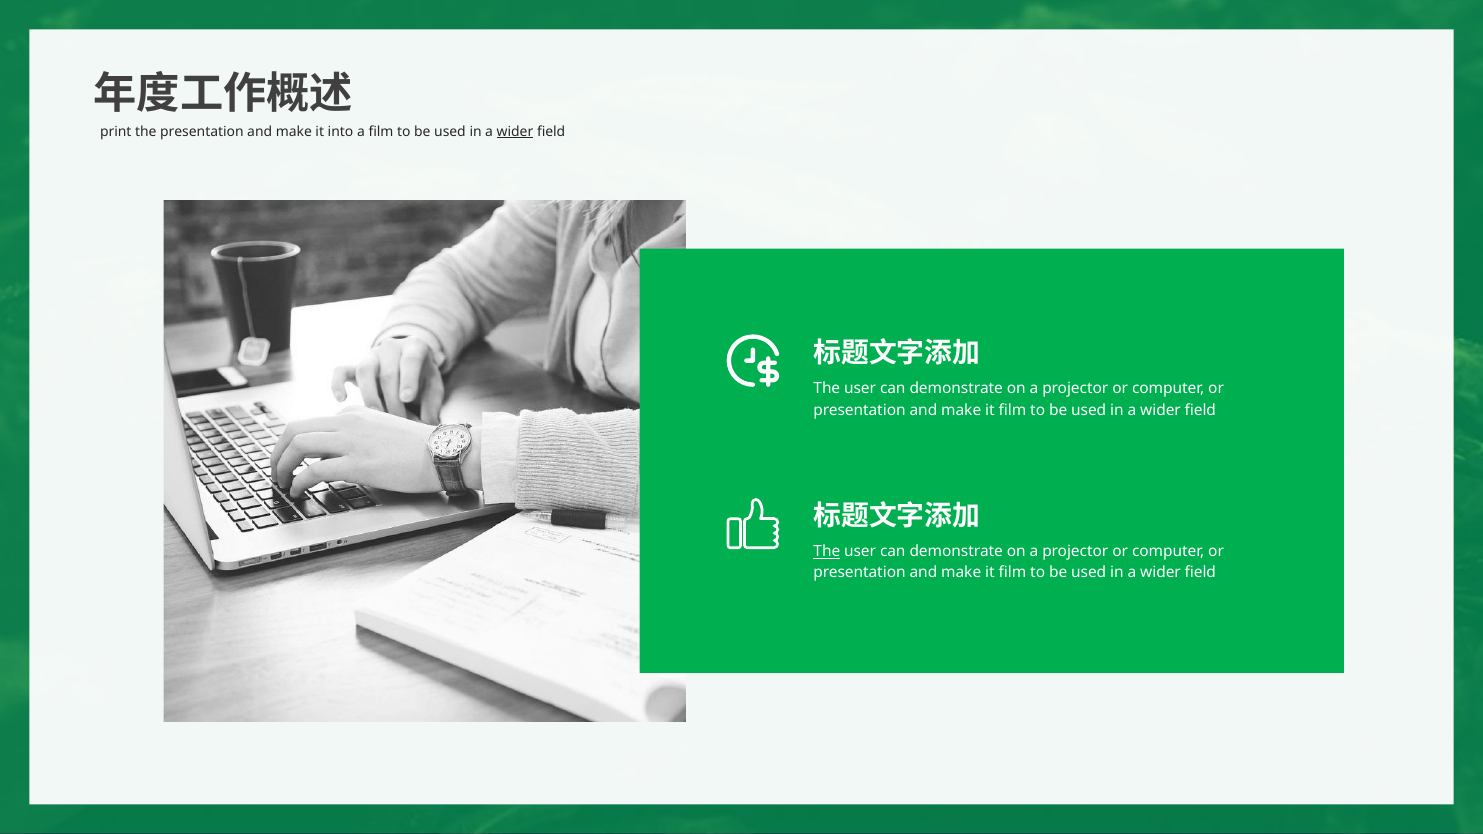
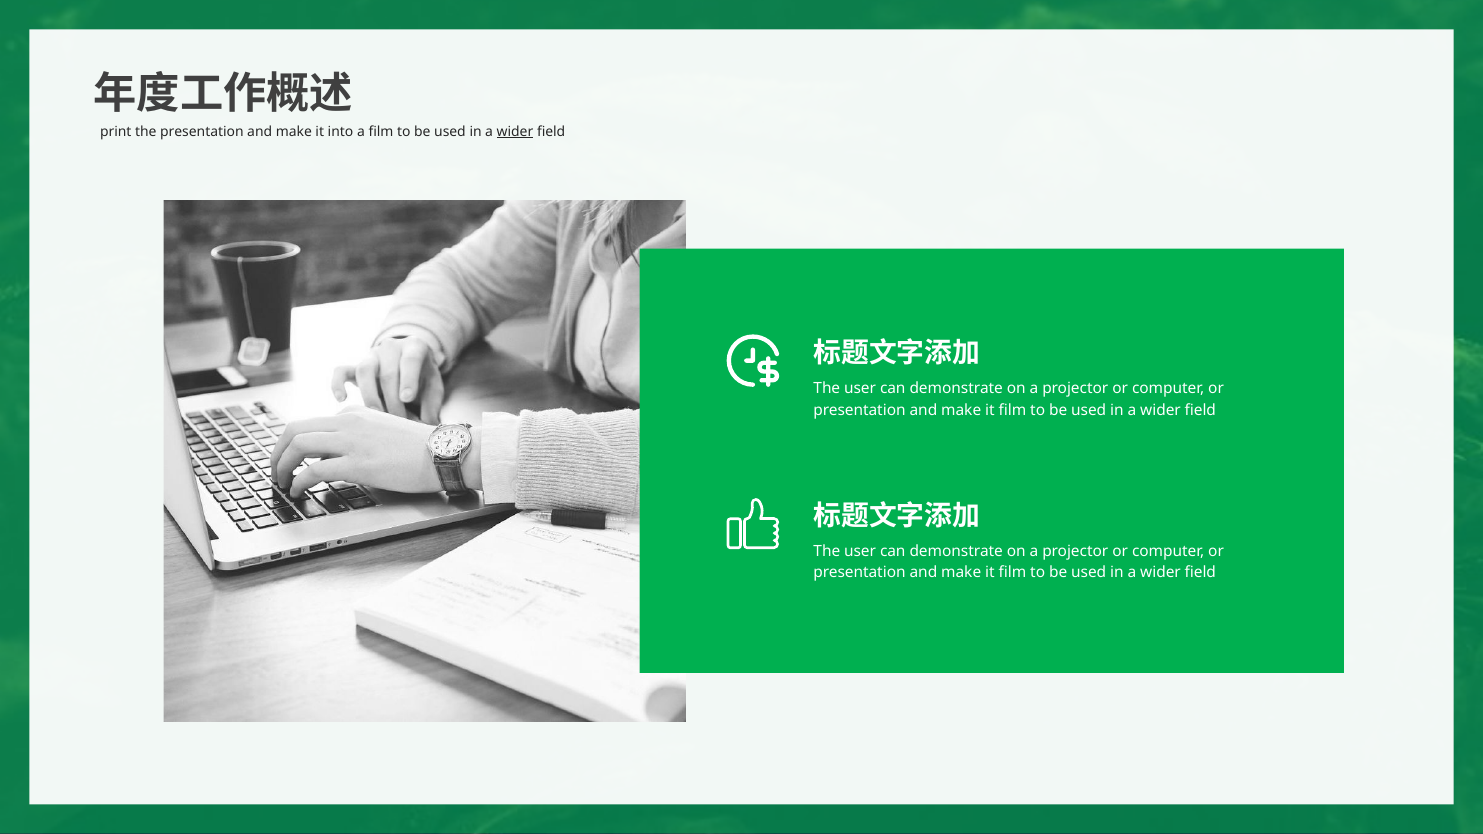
The underline: present -> none (827, 552)
